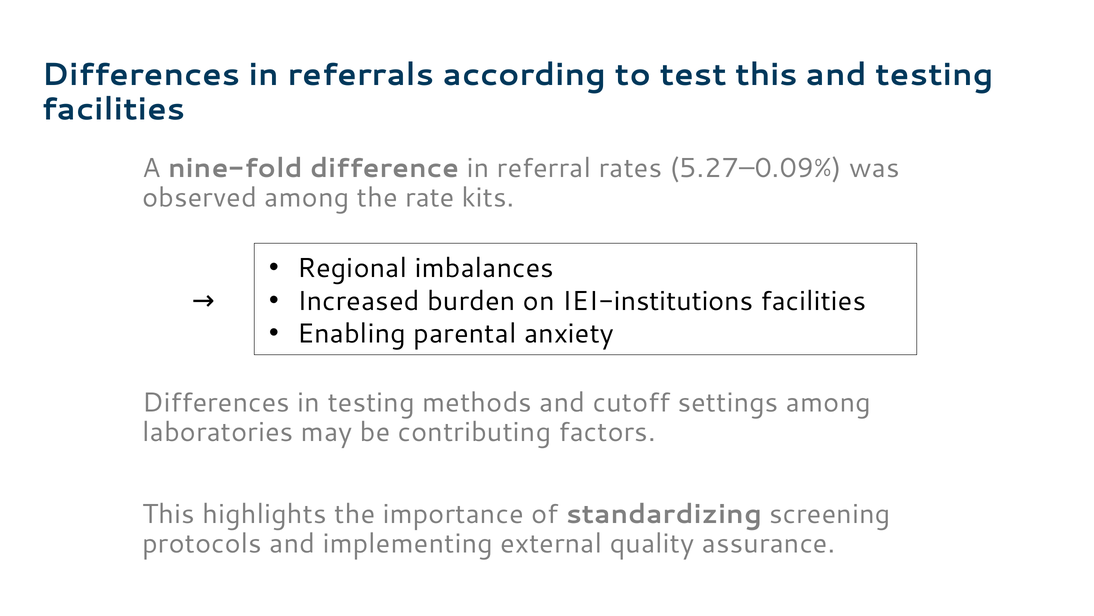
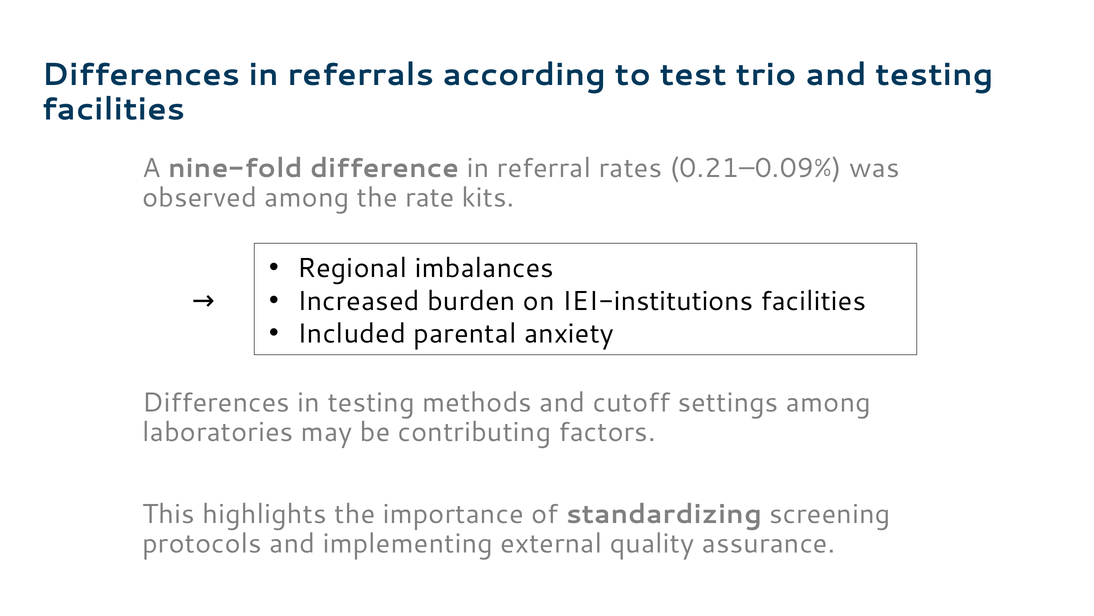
test this: this -> trio (766, 75)
5.27–0.09%: 5.27–0.09% -> 0.21–0.09% (756, 168)
Enabling: Enabling -> Included (351, 334)
